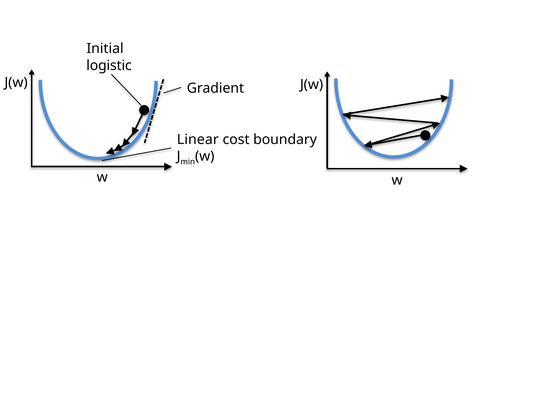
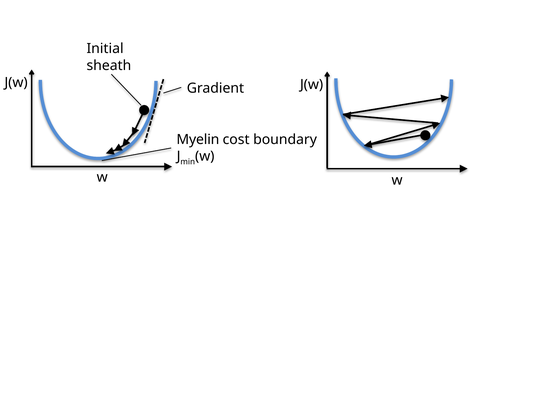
logistic: logistic -> sheath (109, 65)
Linear: Linear -> Myelin (198, 139)
